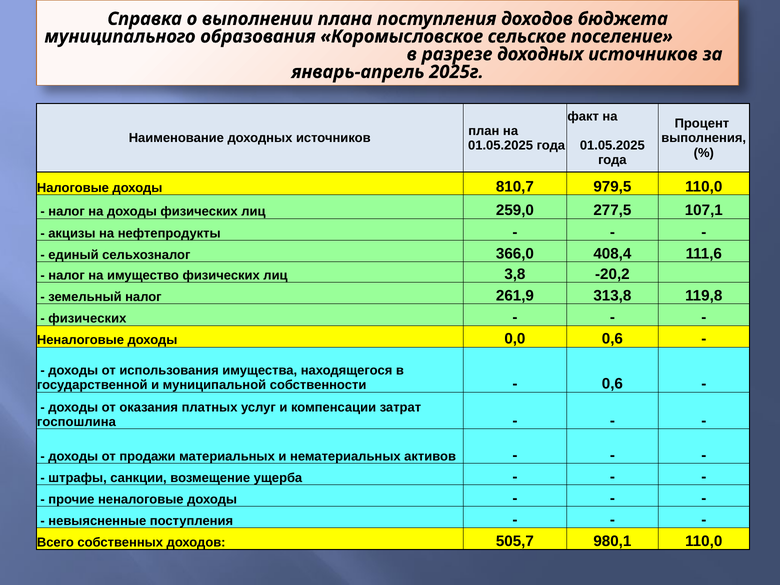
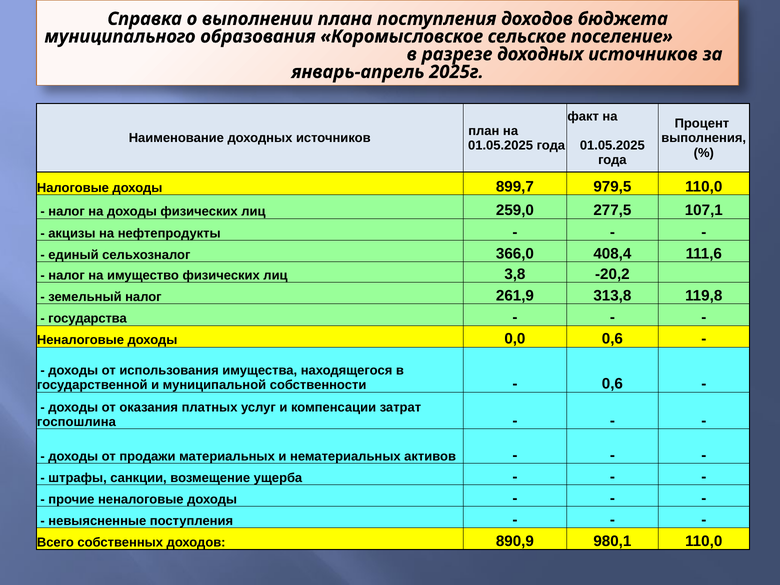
810,7: 810,7 -> 899,7 (515, 187)
физических: физических -> государства (87, 318)
505,7: 505,7 -> 890,9 (515, 541)
